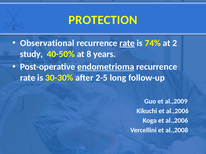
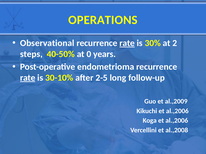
PROTECTION: PROTECTION -> OPERATIONS (103, 20)
74%: 74% -> 30% (153, 43)
study: study -> steps (31, 54)
8: 8 -> 0 (89, 54)
endometrioma underline: present -> none (106, 67)
rate underline: none -> present (28, 78)
30-30%: 30-30% -> 30-10% (59, 78)
